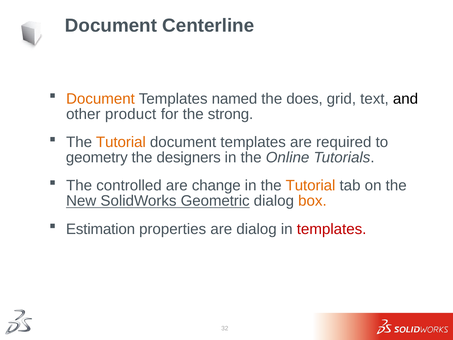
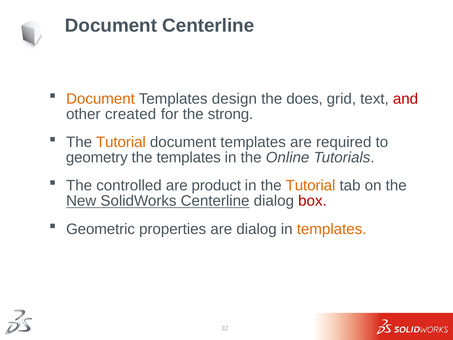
named: named -> design (234, 99)
and colour: black -> red (406, 99)
product: product -> created (131, 114)
the designers: designers -> templates (189, 157)
change: change -> product (216, 185)
SolidWorks Geometric: Geometric -> Centerline (215, 201)
box colour: orange -> red (312, 201)
Estimation: Estimation -> Geometric (101, 229)
templates colour: red -> orange (332, 229)
